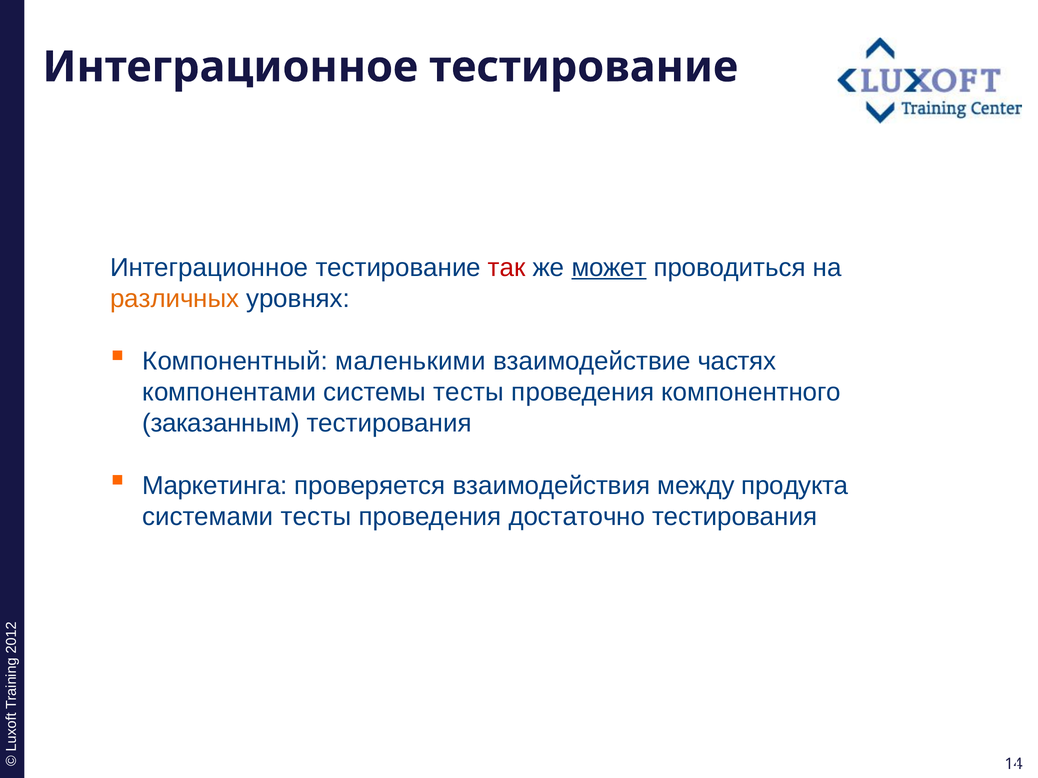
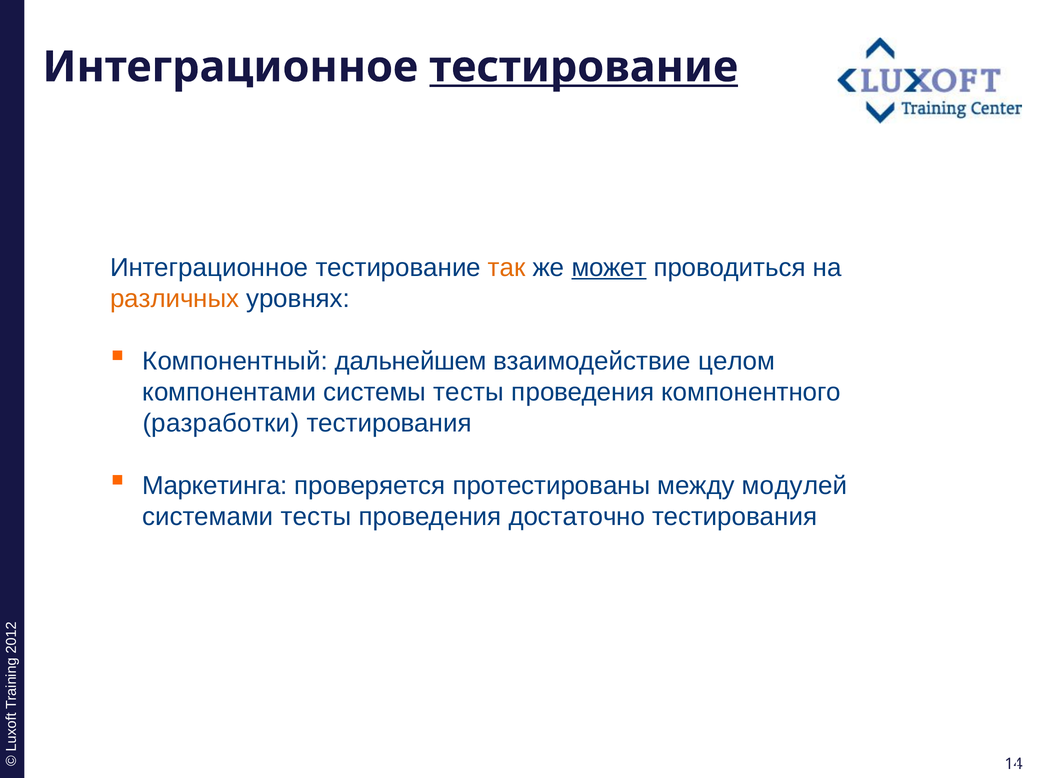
тестирование underline: none -> present (584, 67)
так colour: red -> orange (507, 268)
маленькими: маленькими -> дальнейшем (411, 361)
частях: частях -> целом (737, 361)
заказанным: заказанным -> разработки (221, 424)
взаимодействия: взаимодействия -> протестированы (551, 486)
продукта: продукта -> модулей (795, 486)
